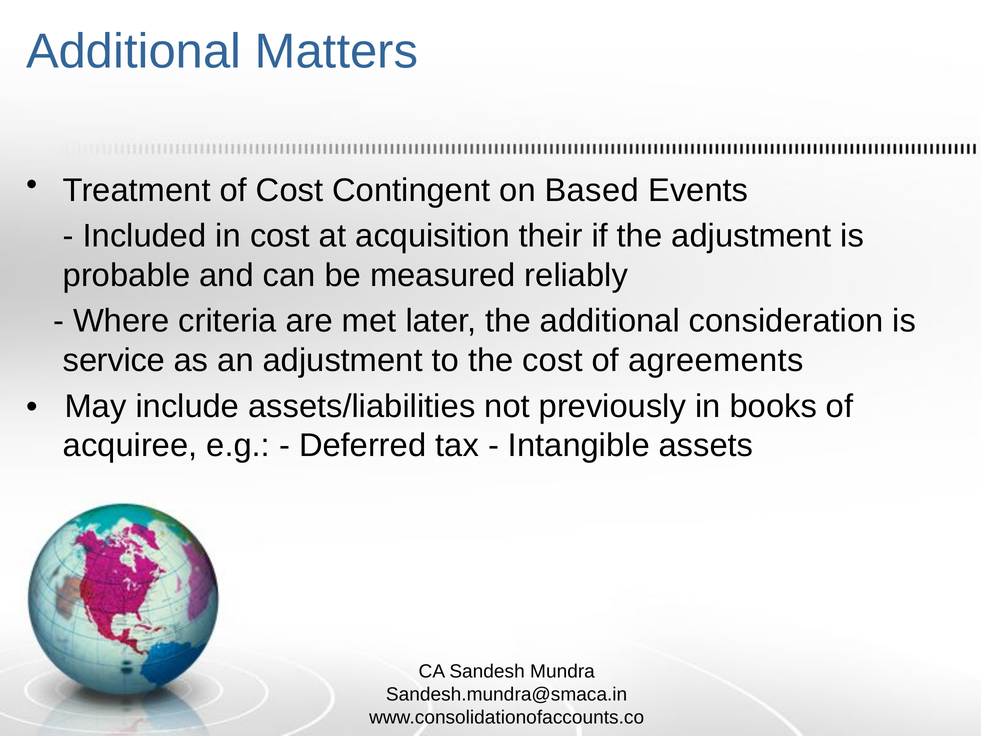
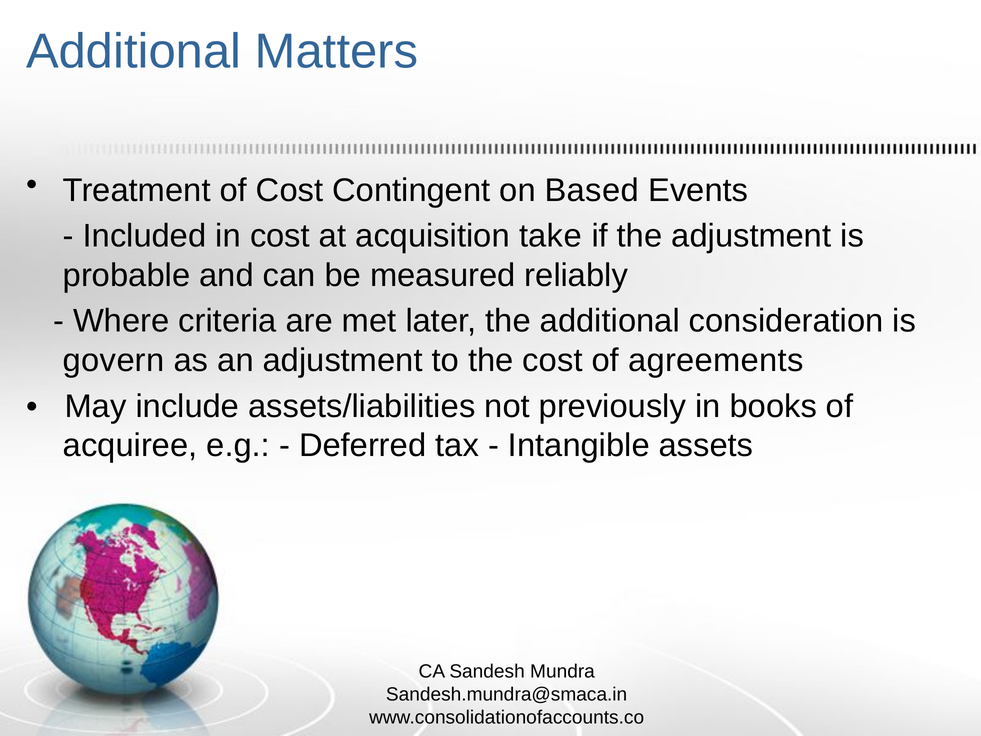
their: their -> take (550, 236)
service: service -> govern (114, 360)
